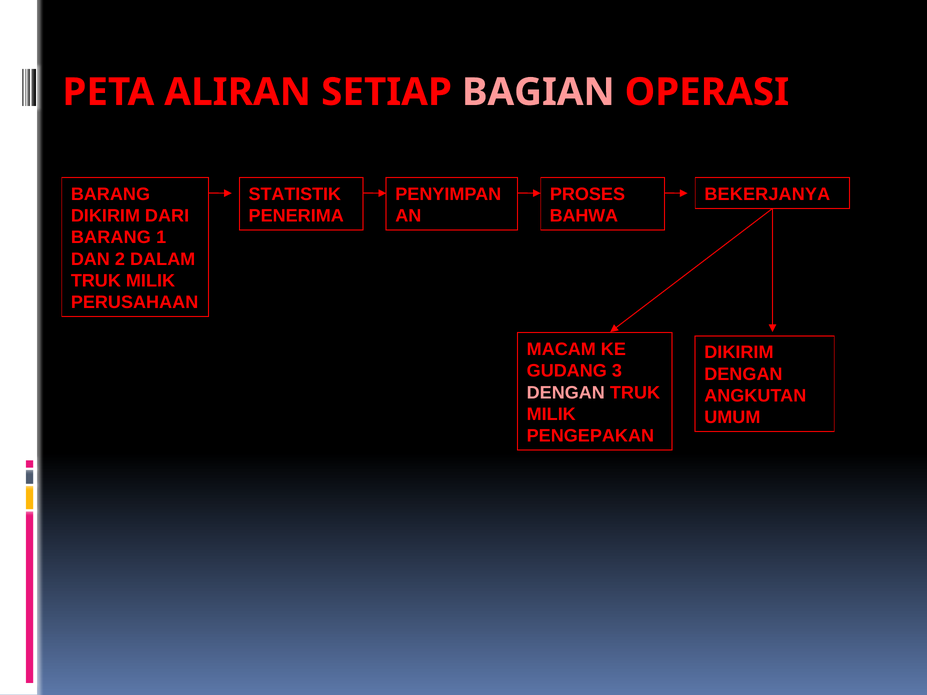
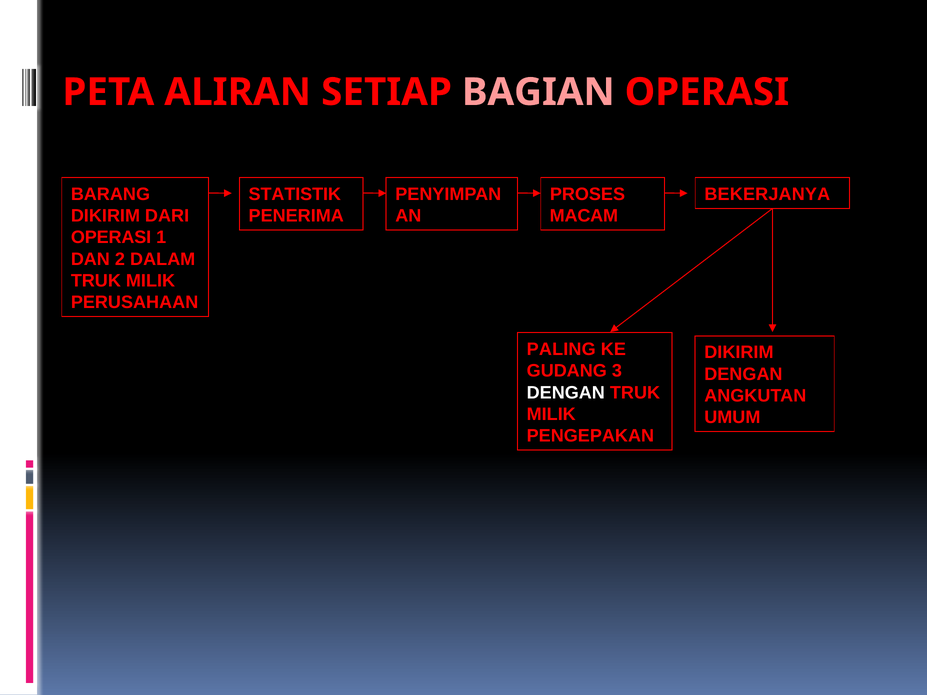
BAHWA: BAHWA -> MACAM (584, 216)
BARANG: BARANG -> OPERASI (111, 238)
MACAM: MACAM -> PALING (561, 349)
DENGAN colour: pink -> white (566, 393)
